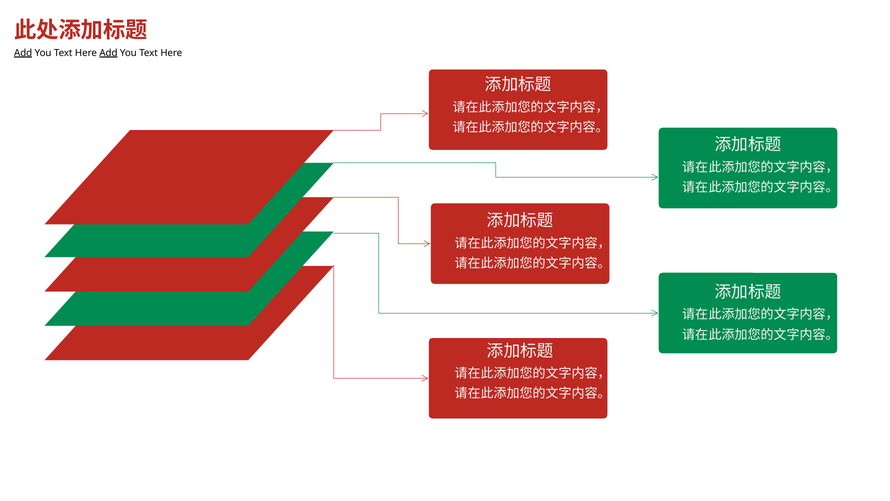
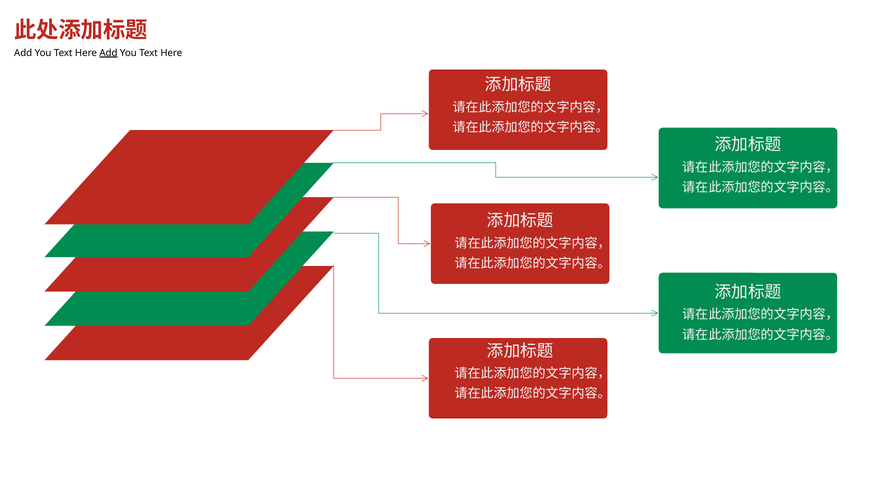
Add underline: present -> none (23, 53)
